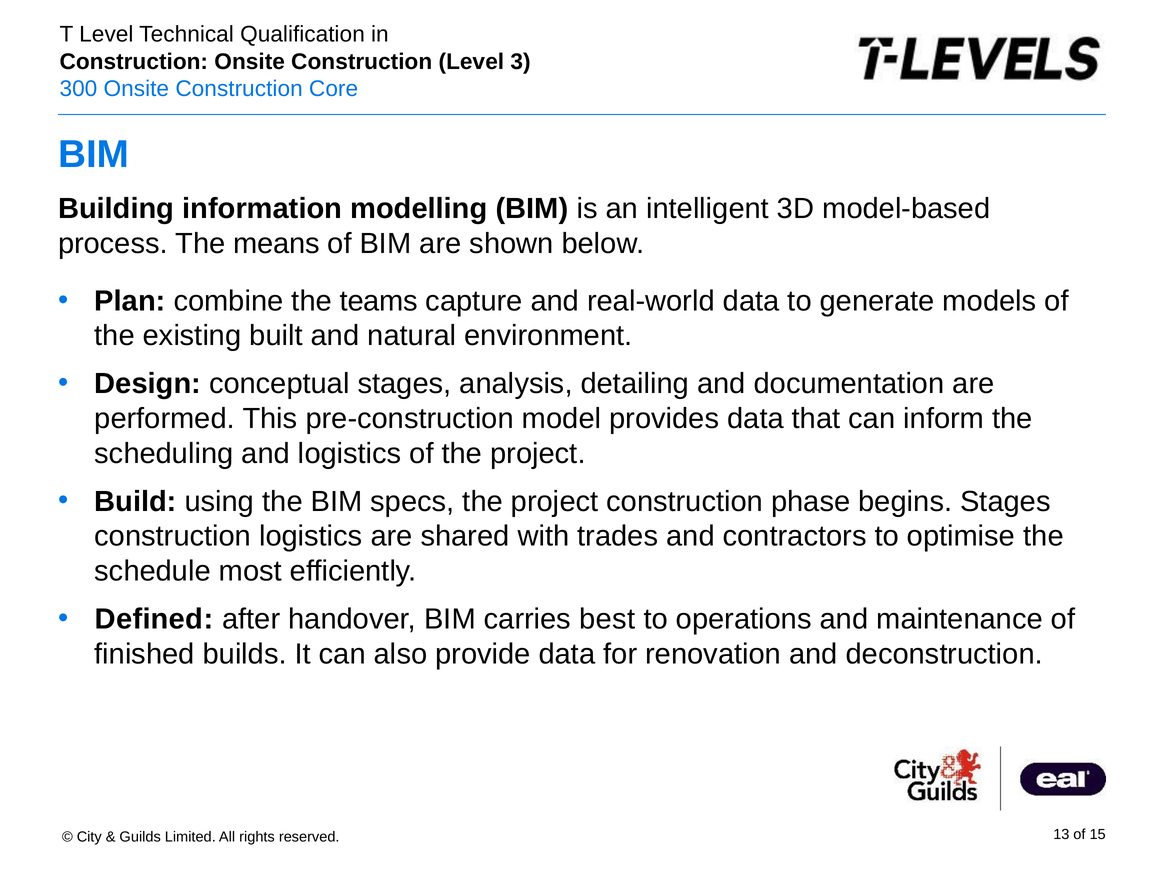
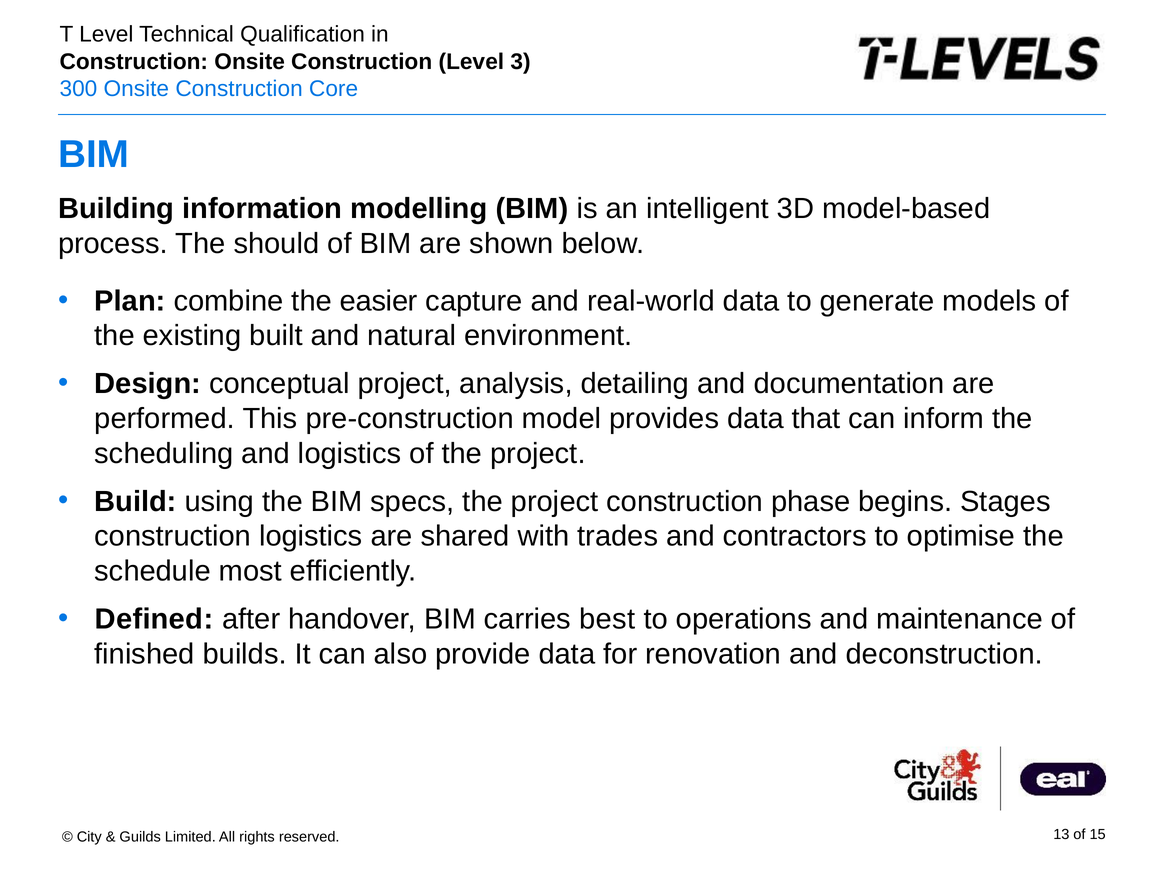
means: means -> should (276, 243)
teams: teams -> easier (379, 301)
conceptual stages: stages -> project (405, 384)
